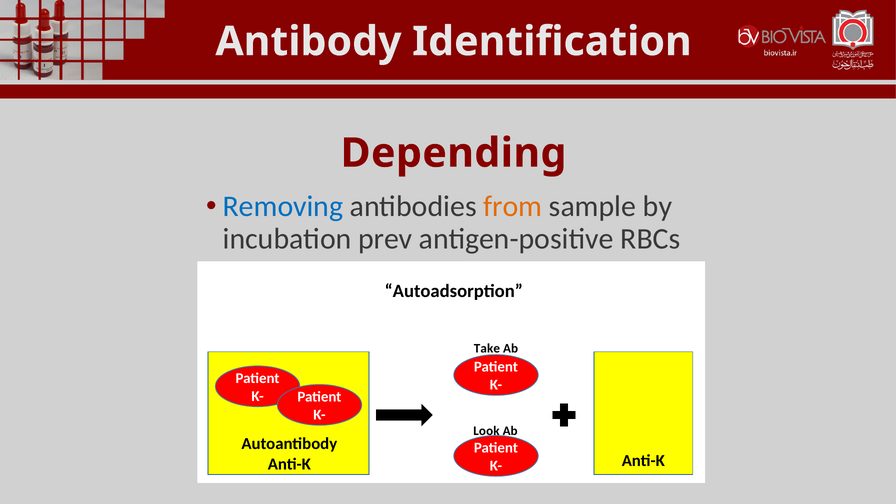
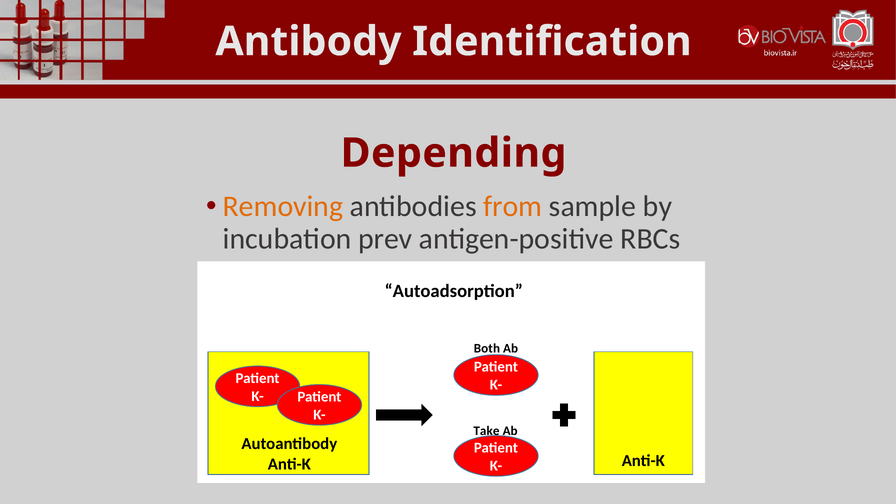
Removing colour: blue -> orange (283, 207)
Take: Take -> Both (487, 349)
Look: Look -> Take (486, 431)
